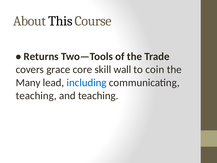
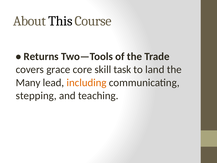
wall: wall -> task (122, 69)
coin: coin -> land (155, 69)
including colour: blue -> orange (87, 82)
teaching: teaching -> stepping (36, 96)
